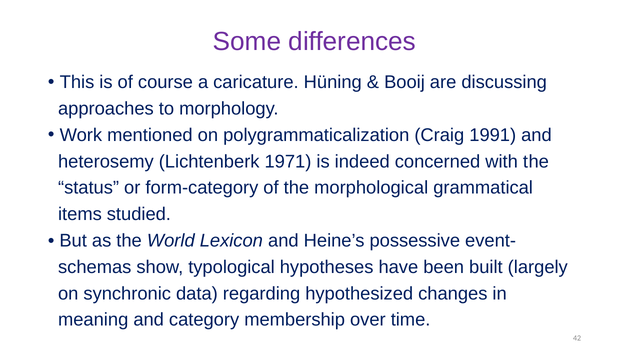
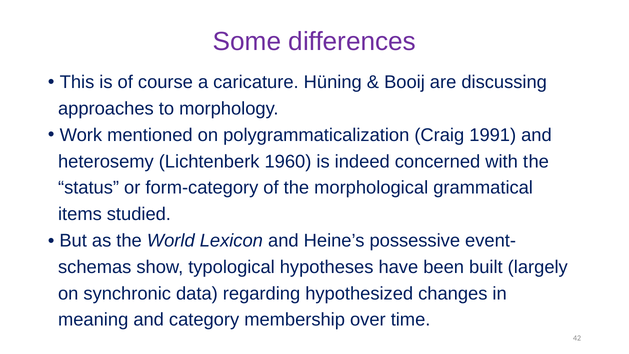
1971: 1971 -> 1960 (288, 161)
